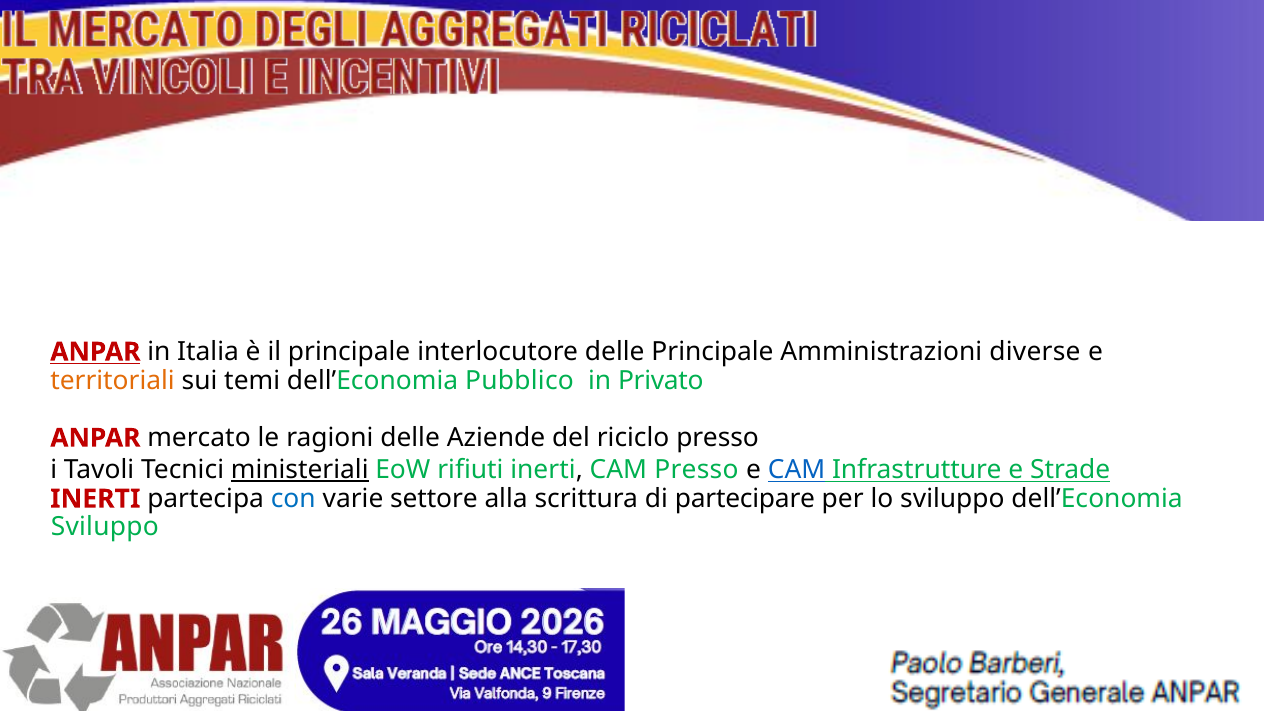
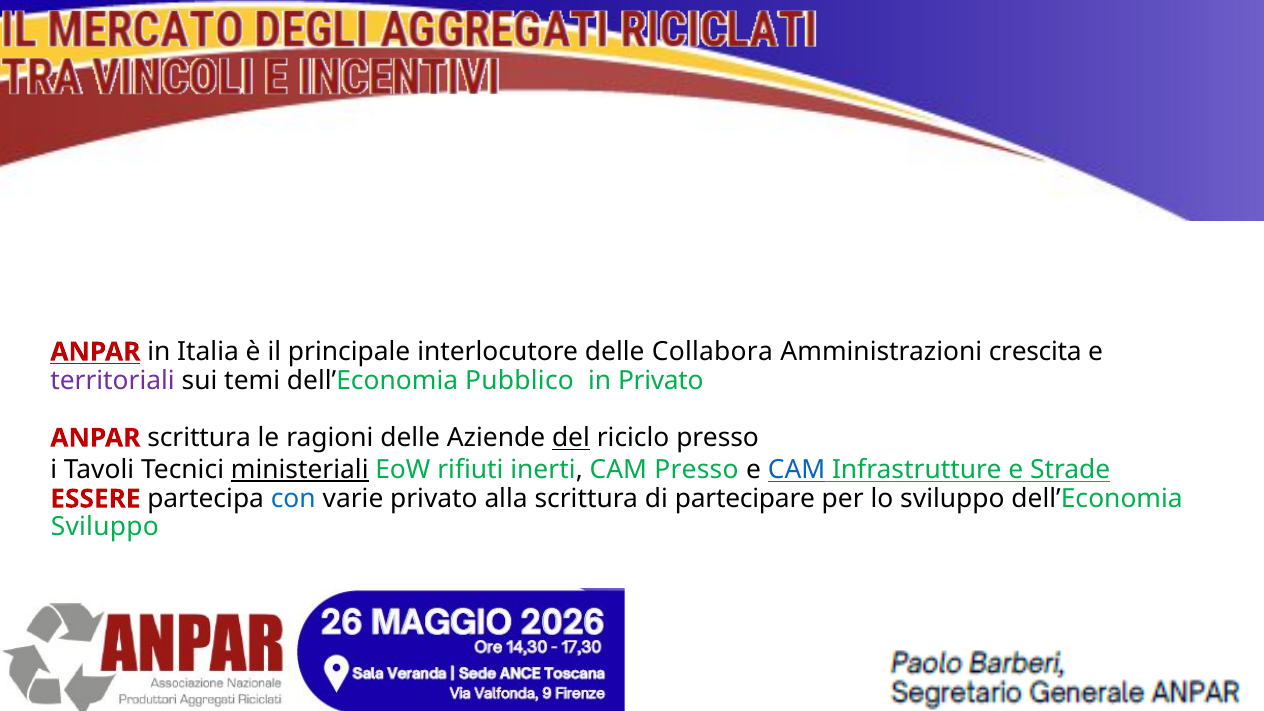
delle Principale: Principale -> Collabora (712, 352)
diverse: diverse -> crescita (1035, 352)
territoriali colour: orange -> purple (113, 381)
ANPAR mercato: mercato -> scrittura (199, 438)
del underline: none -> present (571, 438)
INERTI: INERTI -> ESSERE (95, 499)
varie settore: settore -> privato (434, 499)
